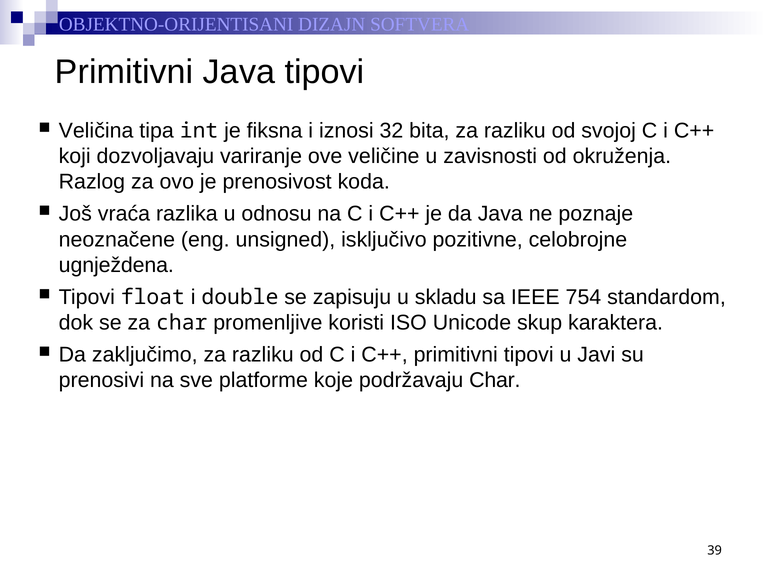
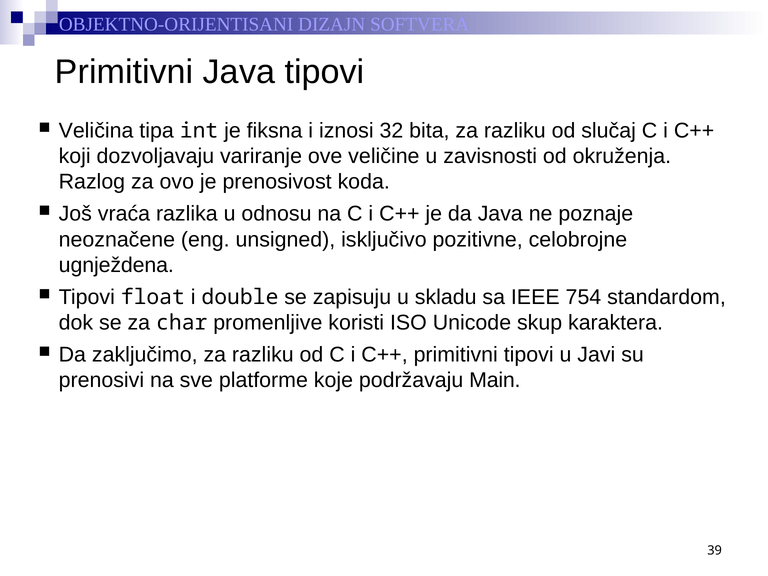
svojoj: svojoj -> slučaj (609, 131)
podržavaju Char: Char -> Main (495, 380)
